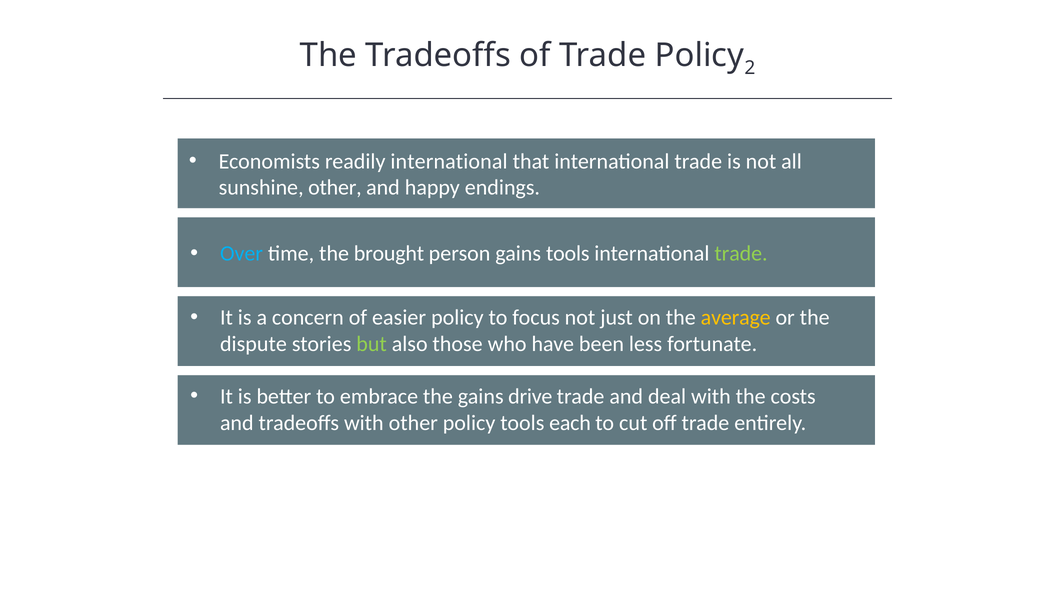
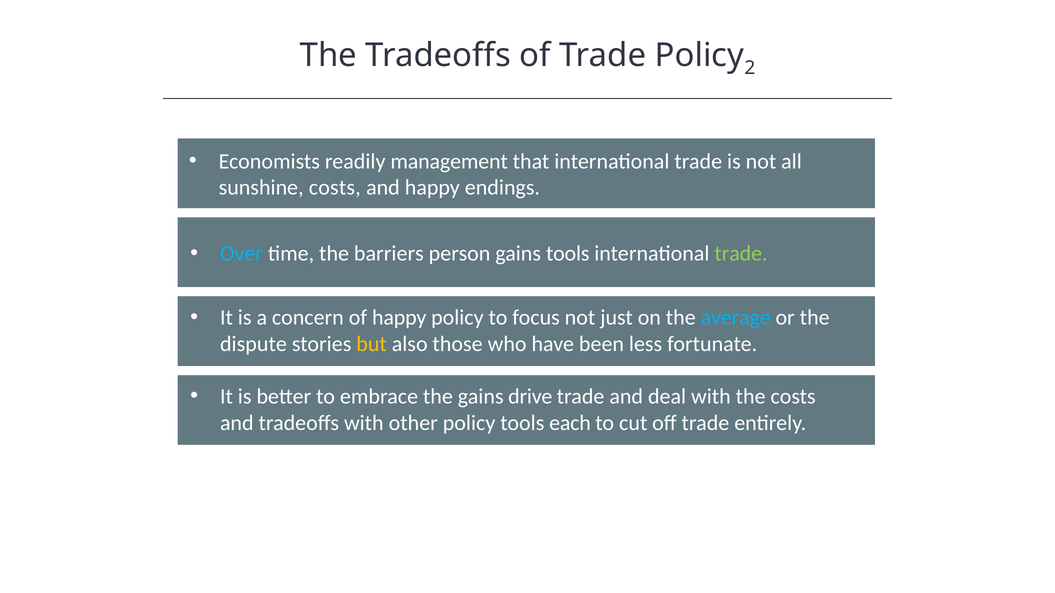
readily international: international -> management (449, 161)
sunshine other: other -> costs (335, 188)
brought: brought -> barriers (389, 254)
of easier: easier -> happy (399, 318)
average colour: yellow -> light blue (736, 318)
but colour: light green -> yellow (372, 344)
